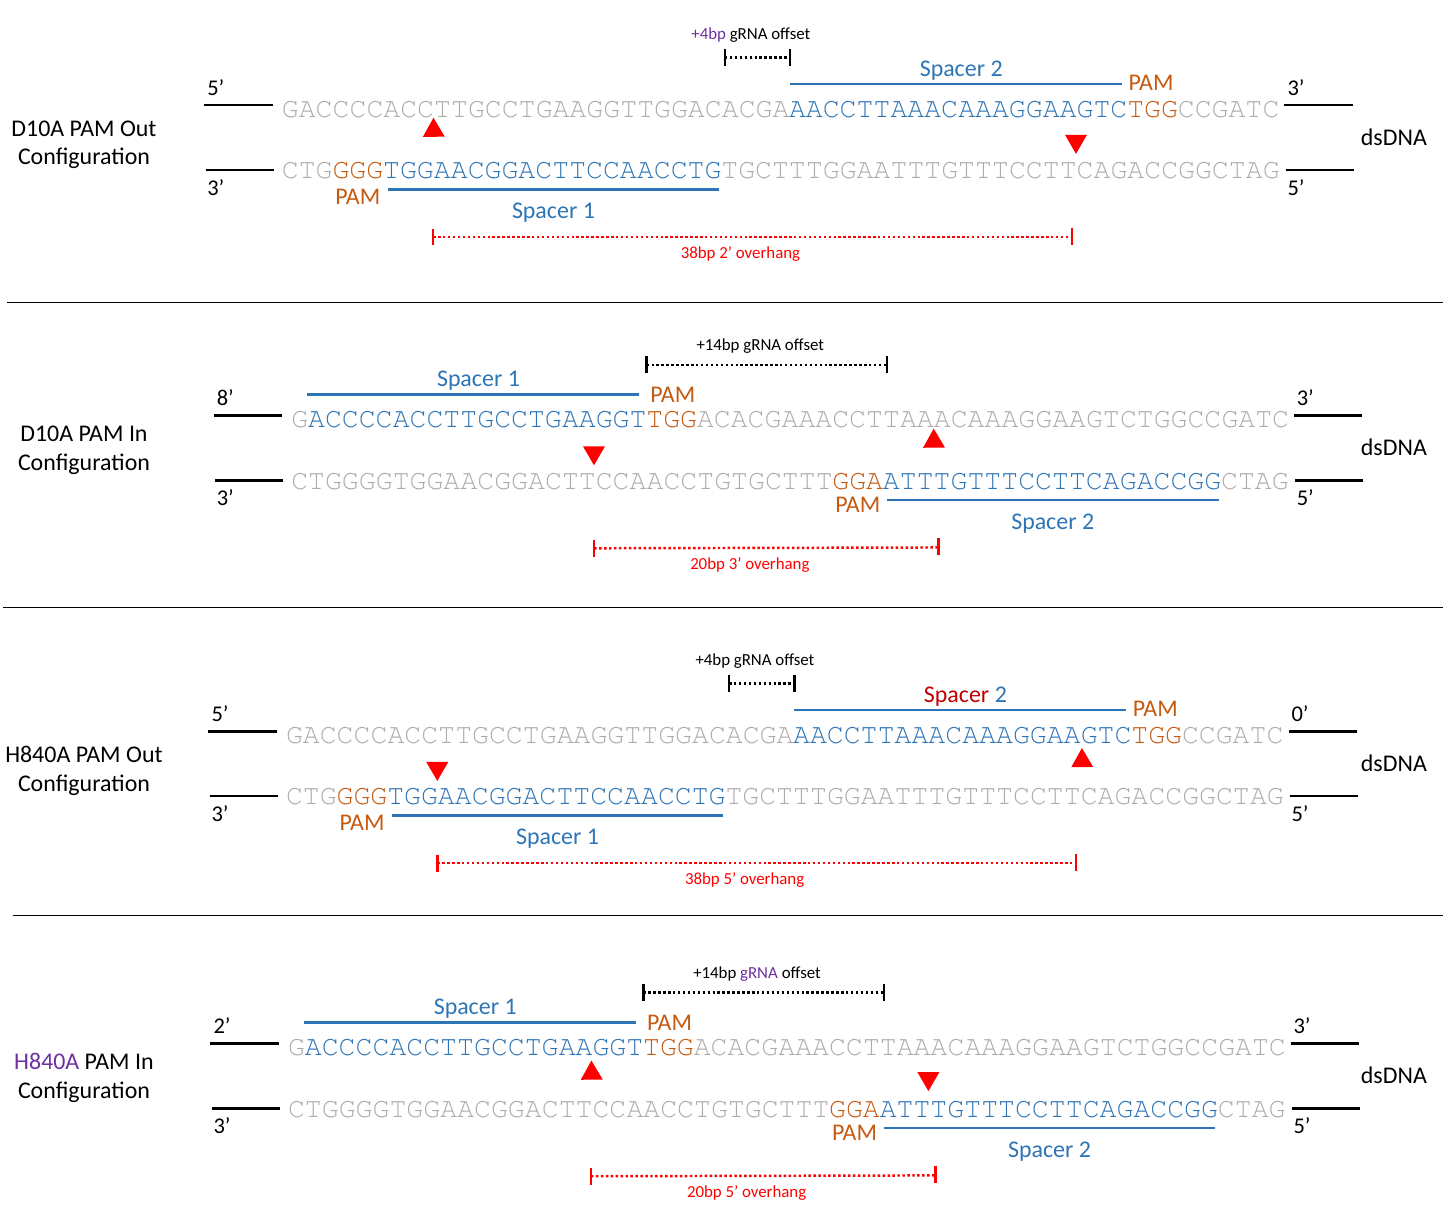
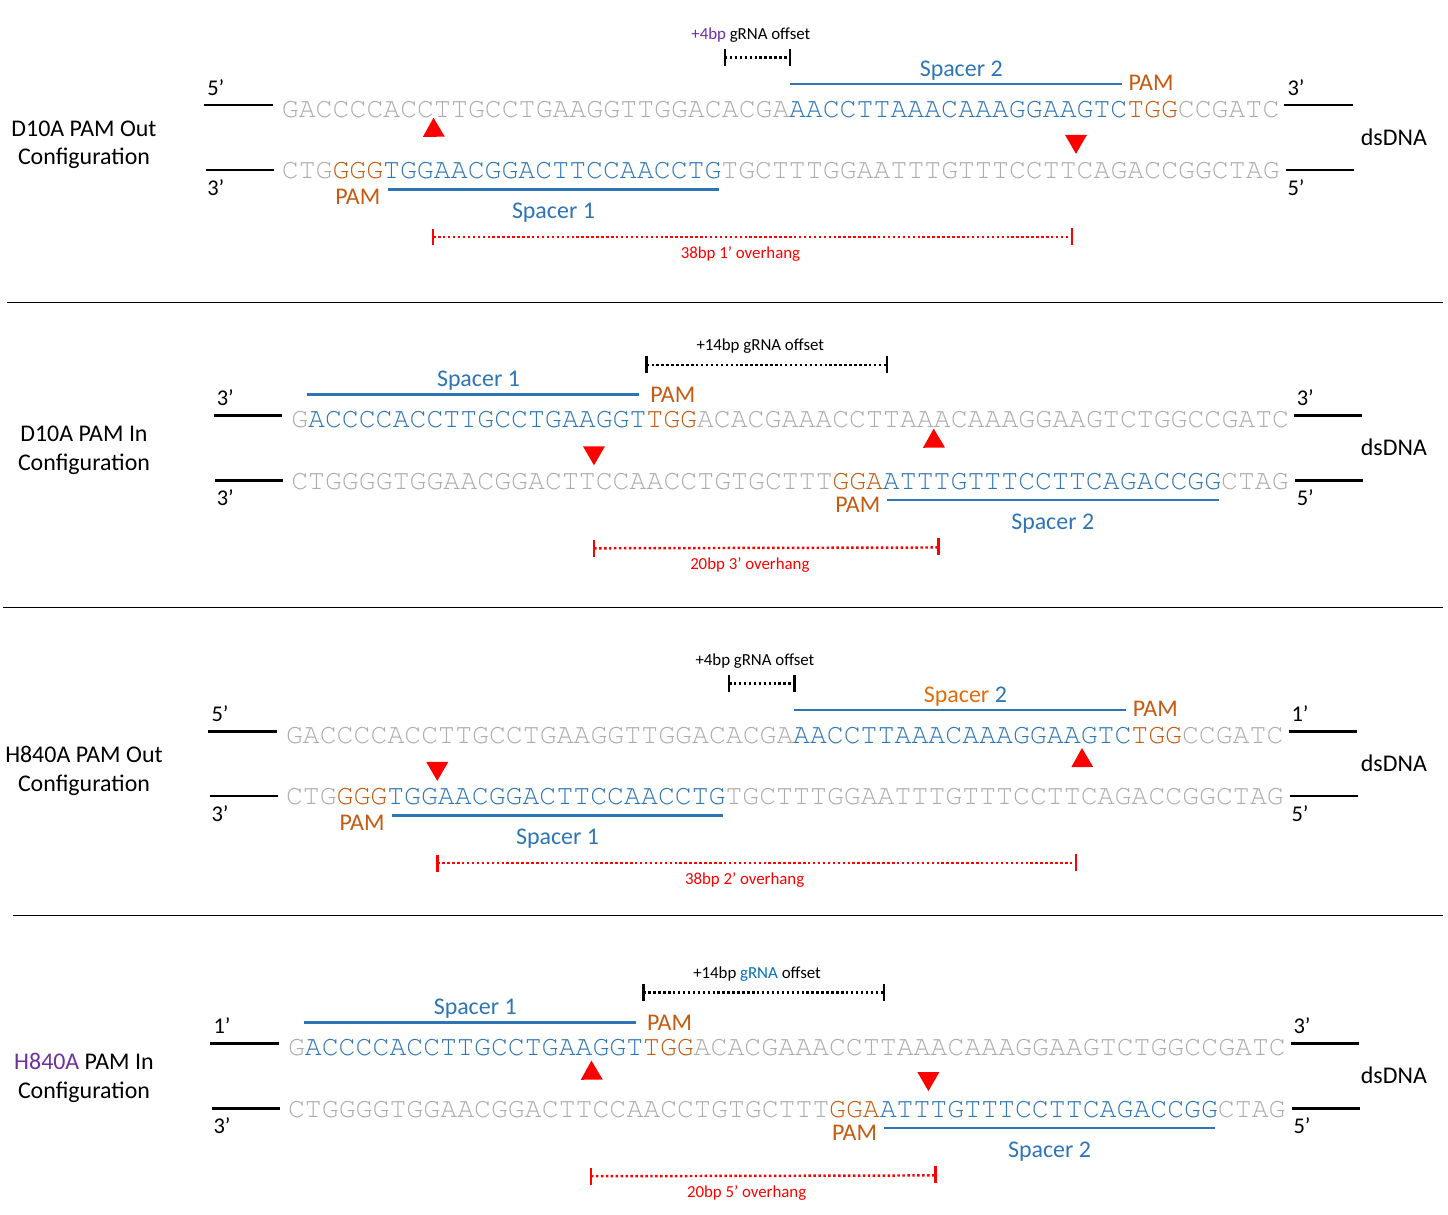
38bp 2: 2 -> 1 (726, 253)
8: 8 -> 3 (225, 398)
Spacer colour: red -> orange (957, 694)
0: 0 -> 1 (1300, 714)
38bp 5: 5 -> 2 (730, 879)
gRNA colour: purple -> blue (759, 973)
2: 2 -> 1 (222, 1026)
